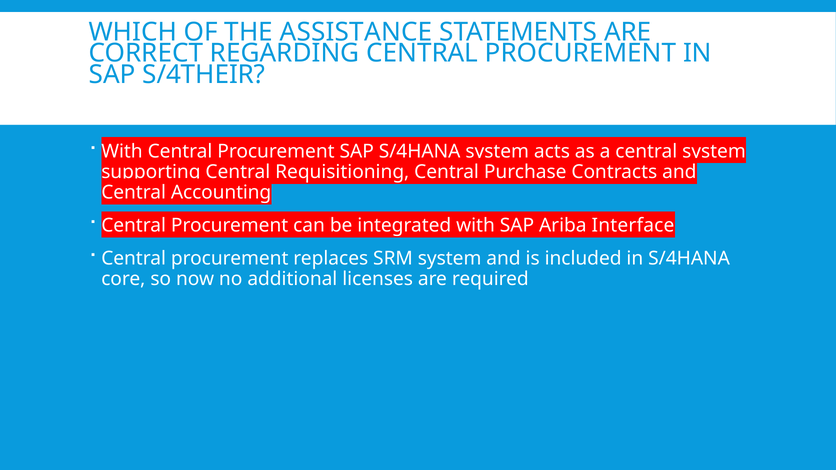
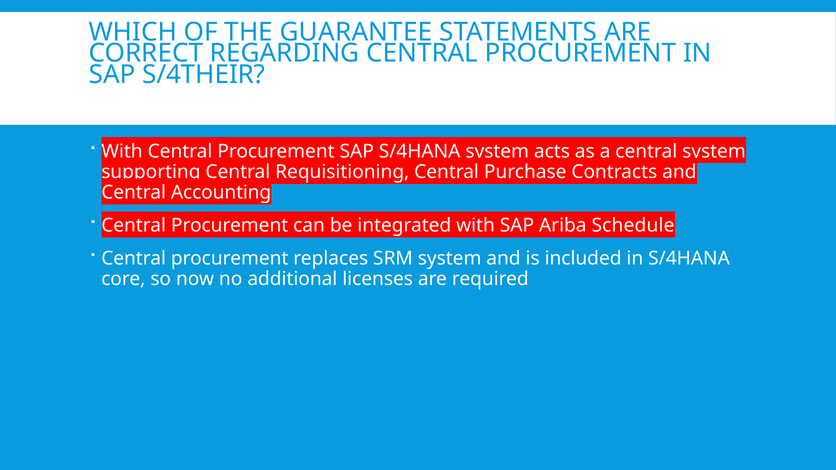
ASSISTANCE: ASSISTANCE -> GUARANTEE (356, 32)
Interface: Interface -> Schedule (633, 226)
